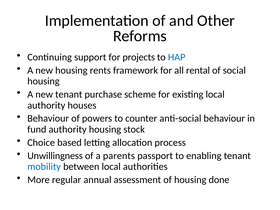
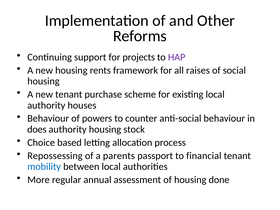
HAP colour: blue -> purple (177, 57)
rental: rental -> raises (198, 70)
fund: fund -> does (37, 129)
Unwillingness: Unwillingness -> Repossessing (55, 156)
enabling: enabling -> financial (204, 156)
